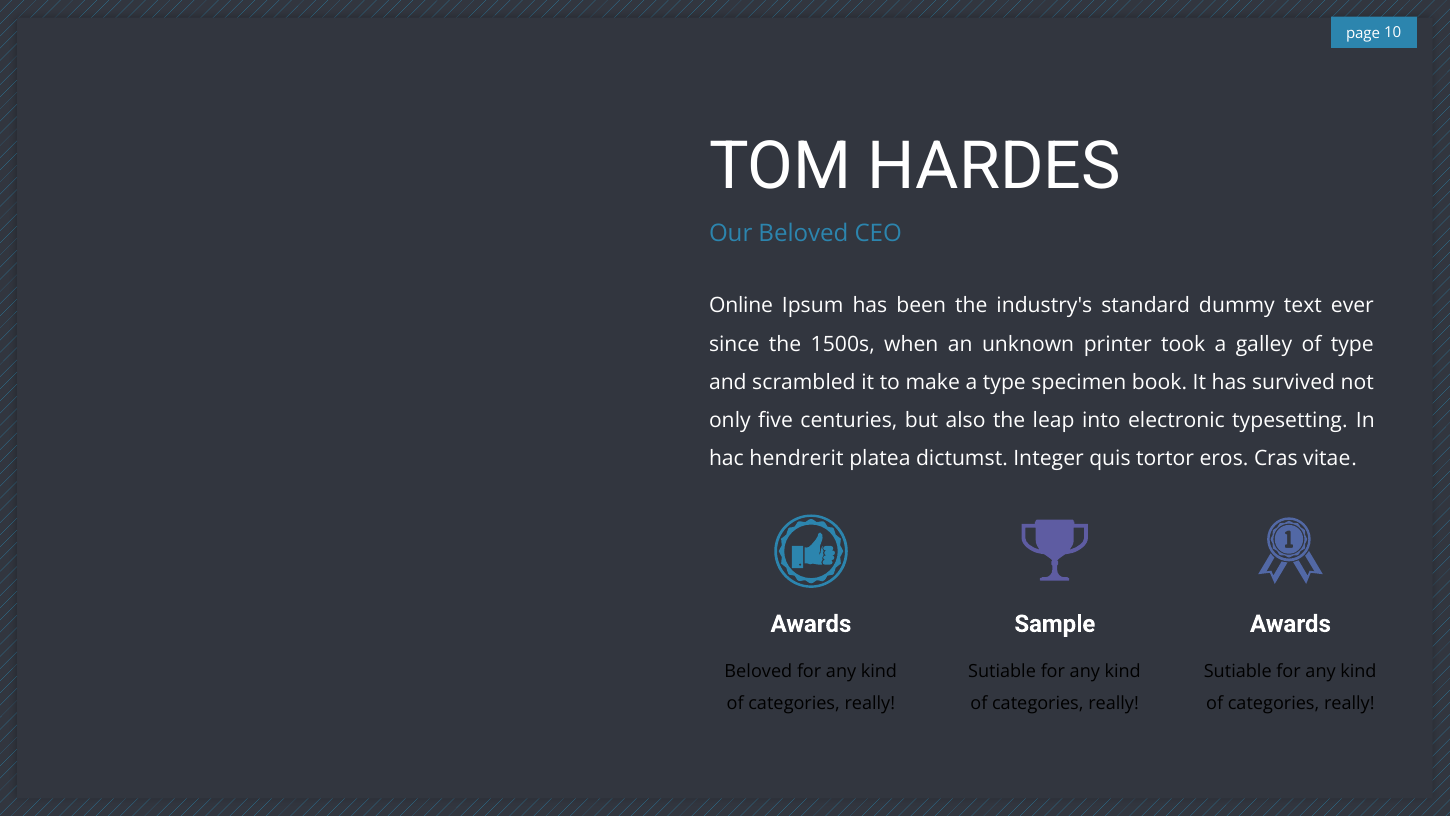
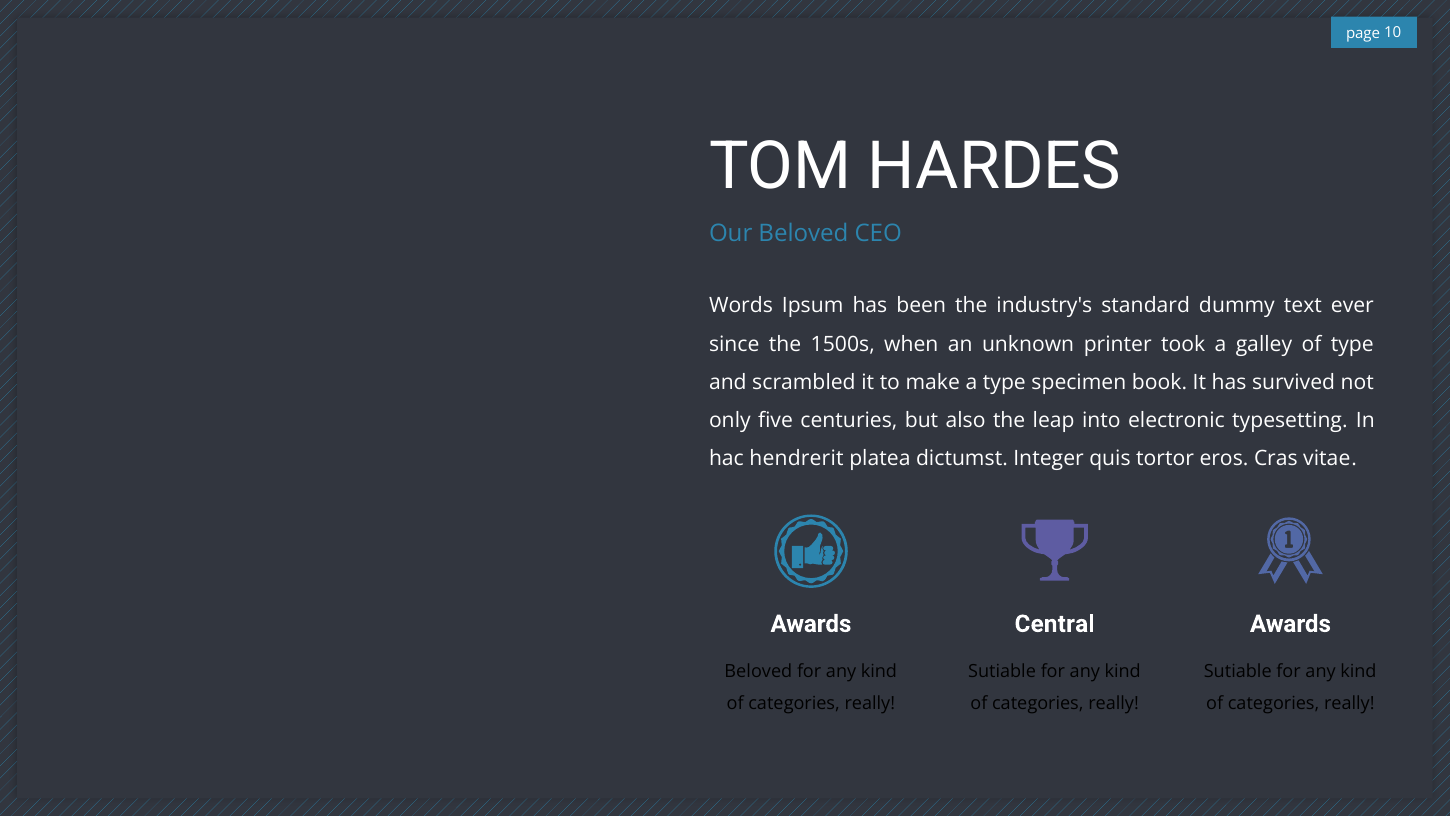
Online: Online -> Words (741, 306)
Sample: Sample -> Central (1055, 624)
